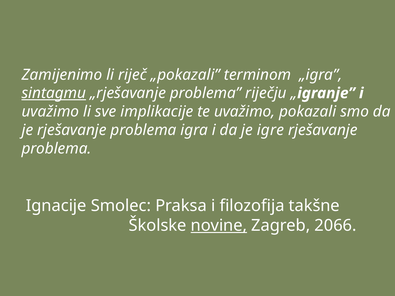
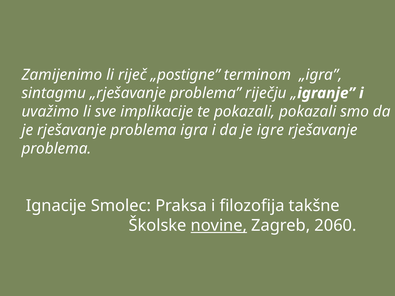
„pokazali: „pokazali -> „postigne (185, 75)
sintagmu underline: present -> none (54, 93)
te uvažimo: uvažimo -> pokazali (245, 112)
2066: 2066 -> 2060 (335, 226)
